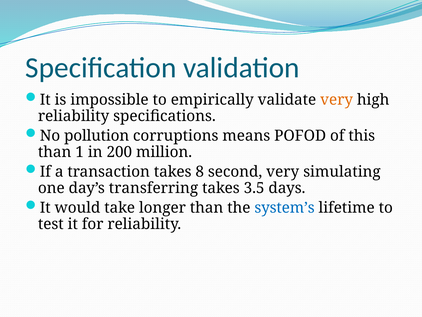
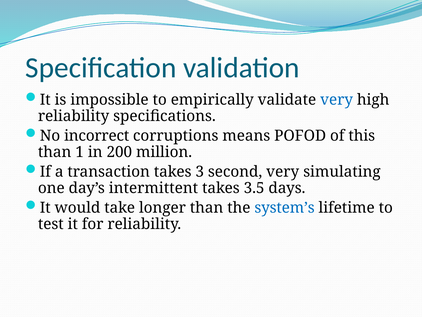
very colour: orange -> blue (337, 100)
pollution: pollution -> incorrect (97, 135)
8: 8 -> 3 (200, 171)
transferring: transferring -> intermittent (153, 188)
